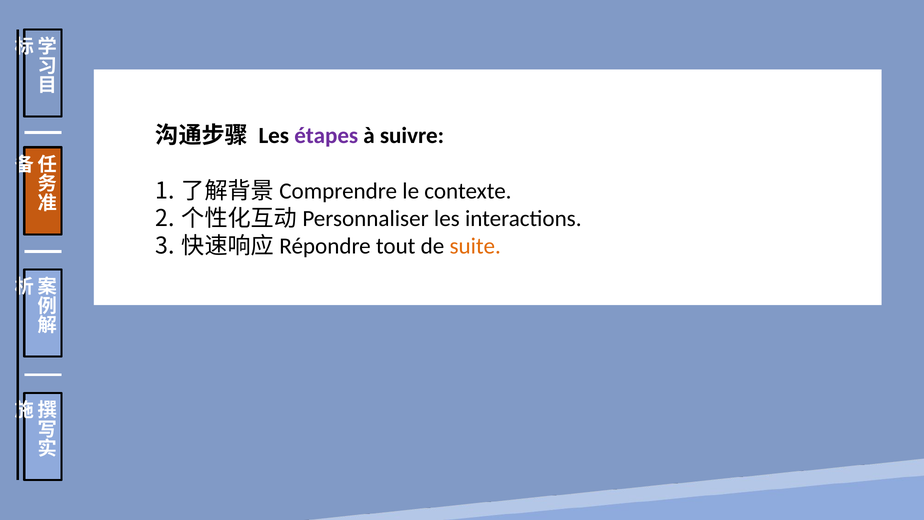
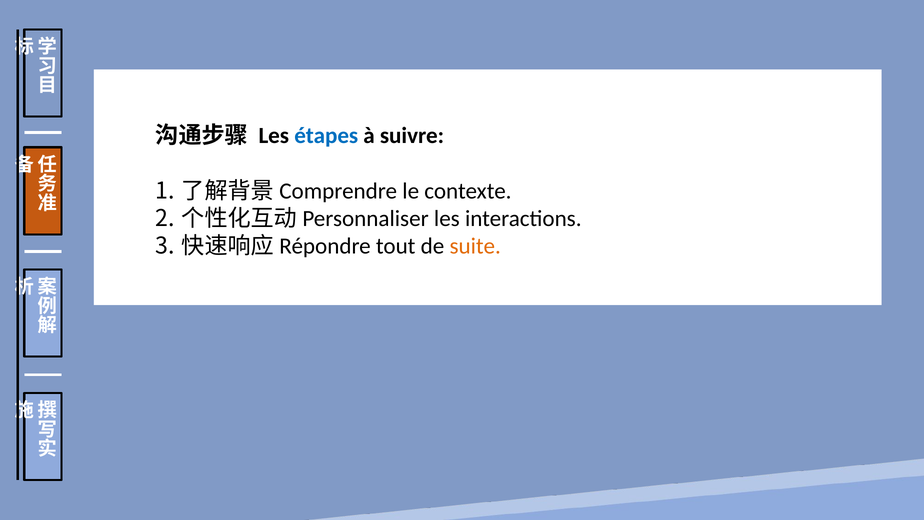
étapes colour: purple -> blue (326, 135)
